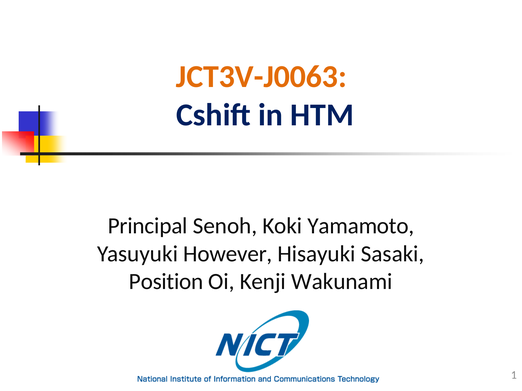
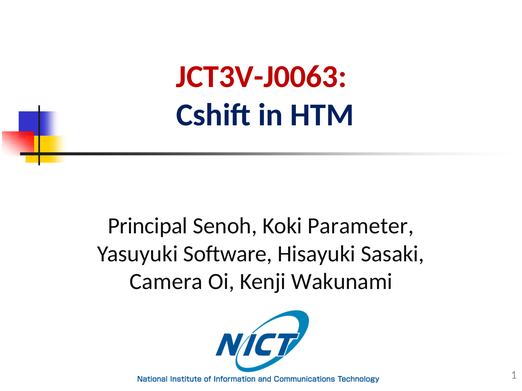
JCT3V-J0063 colour: orange -> red (261, 77)
Yamamoto: Yamamoto -> Parameter (361, 226)
However: However -> Software (228, 254)
Position: Position -> Camera (166, 282)
